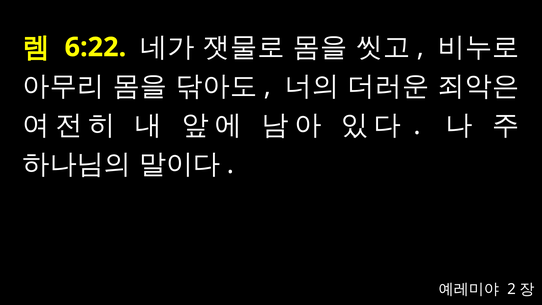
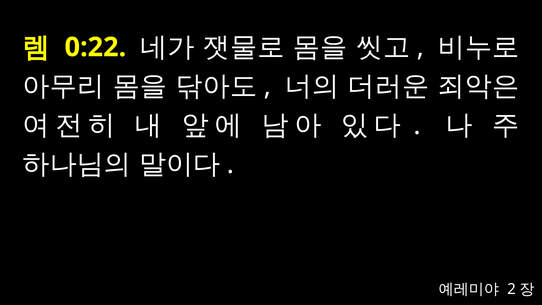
6:22: 6:22 -> 0:22 (95, 47)
